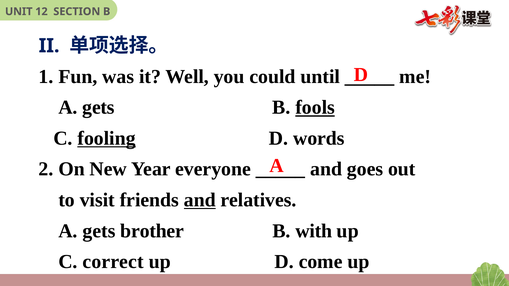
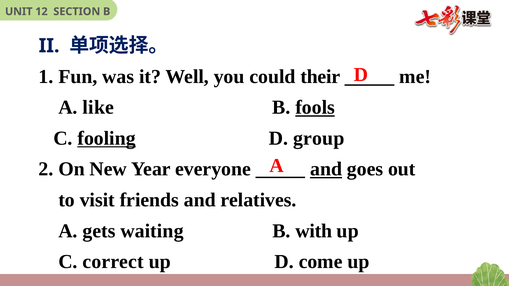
until: until -> their (320, 77)
gets: gets -> like (98, 108)
words: words -> group (319, 138)
and underline: none -> present (326, 169)
and underline: present -> none (200, 200)
brother: brother -> waiting (152, 231)
